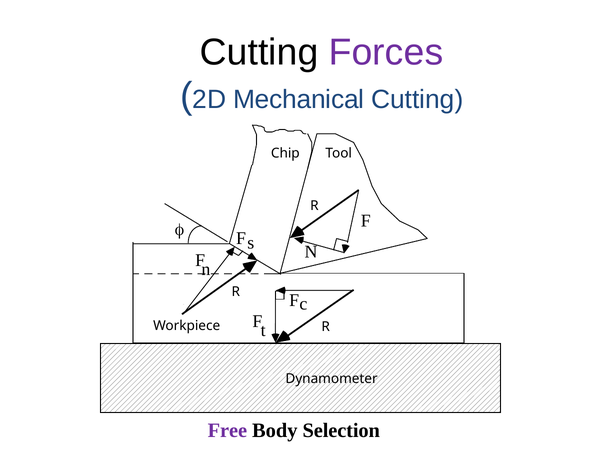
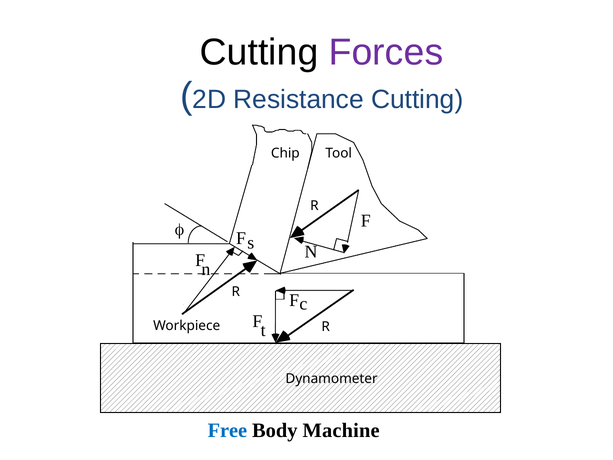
Mechanical: Mechanical -> Resistance (299, 100)
Free colour: purple -> blue (227, 430)
Selection: Selection -> Machine (341, 430)
